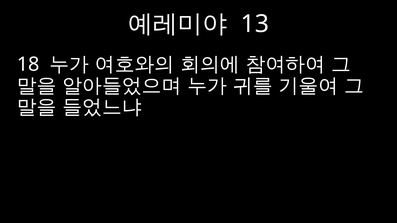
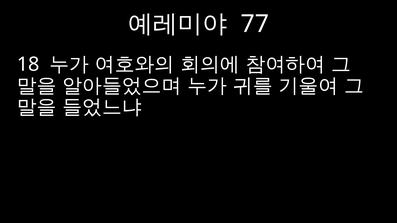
13: 13 -> 77 (255, 24)
